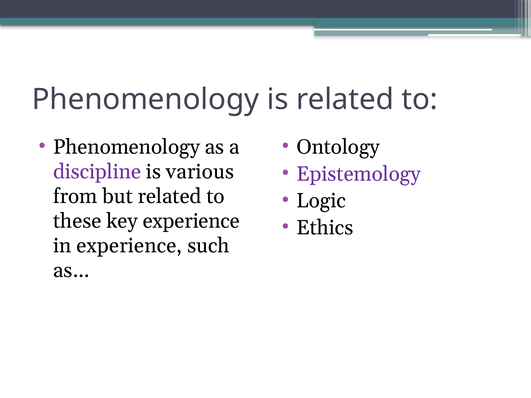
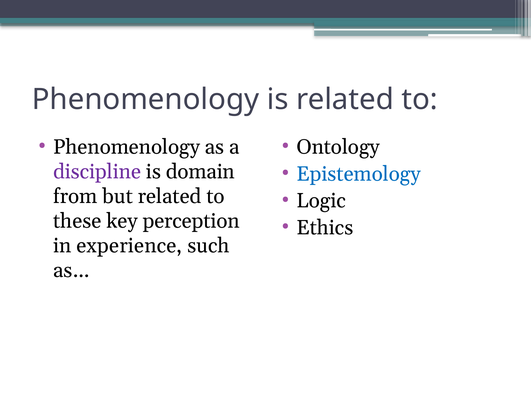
Epistemology colour: purple -> blue (358, 174)
various: various -> domain (200, 172)
key experience: experience -> perception (191, 221)
